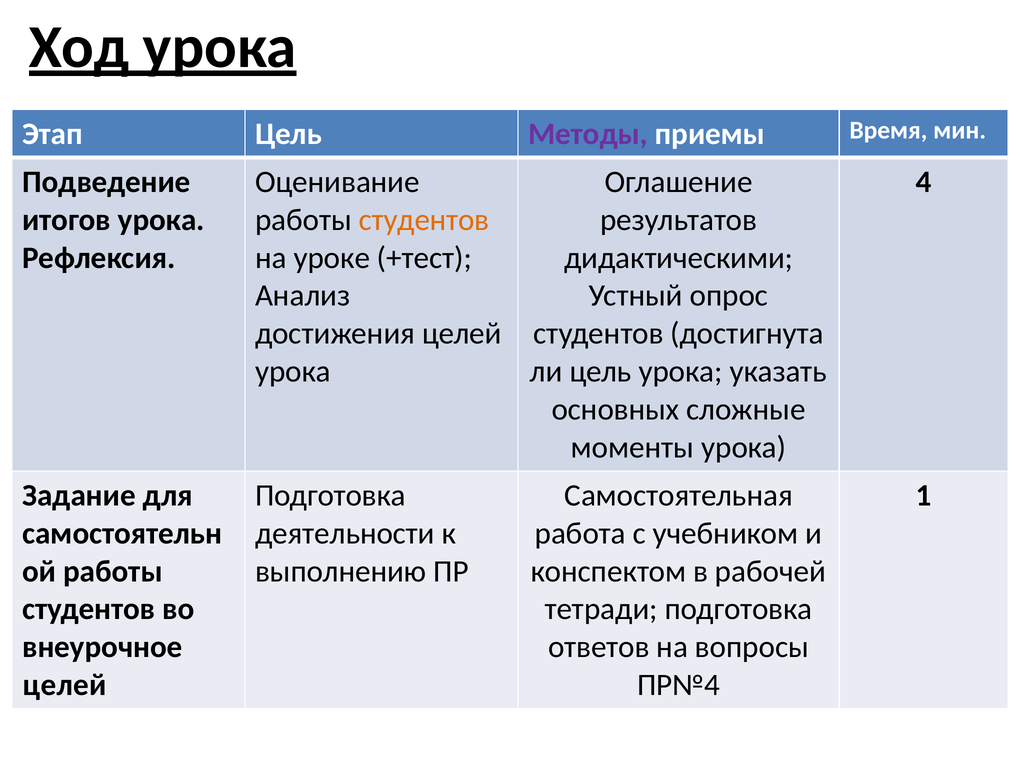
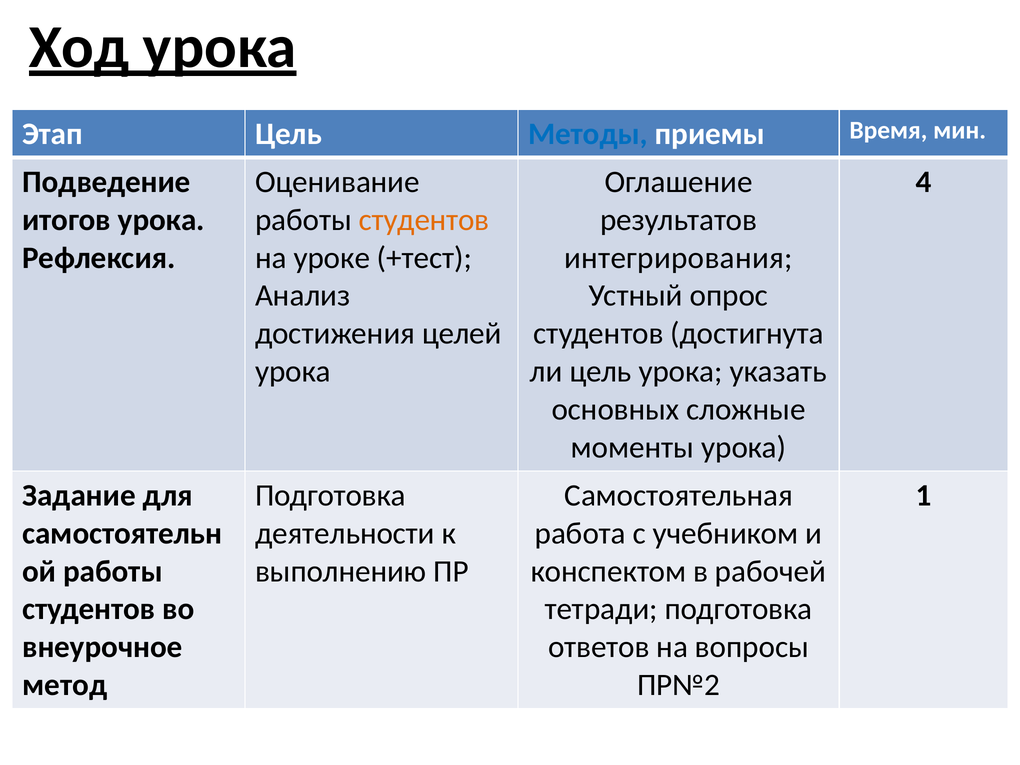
Методы colour: purple -> blue (588, 134)
дидактическими: дидактическими -> интегрирования (678, 258)
целей: целей -> метод (65, 685)
ПР№4: ПР№4 -> ПР№2 (679, 685)
